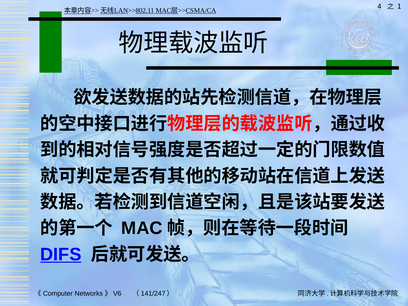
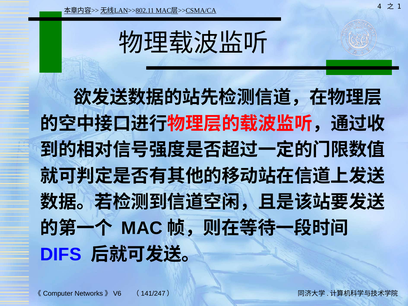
DIFS underline: present -> none (61, 254)
